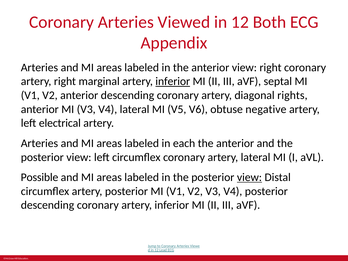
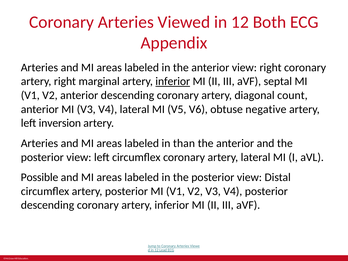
rights: rights -> count (292, 95)
electrical: electrical -> inversion (60, 123)
each: each -> than (184, 143)
view underline: present -> none (249, 177)
